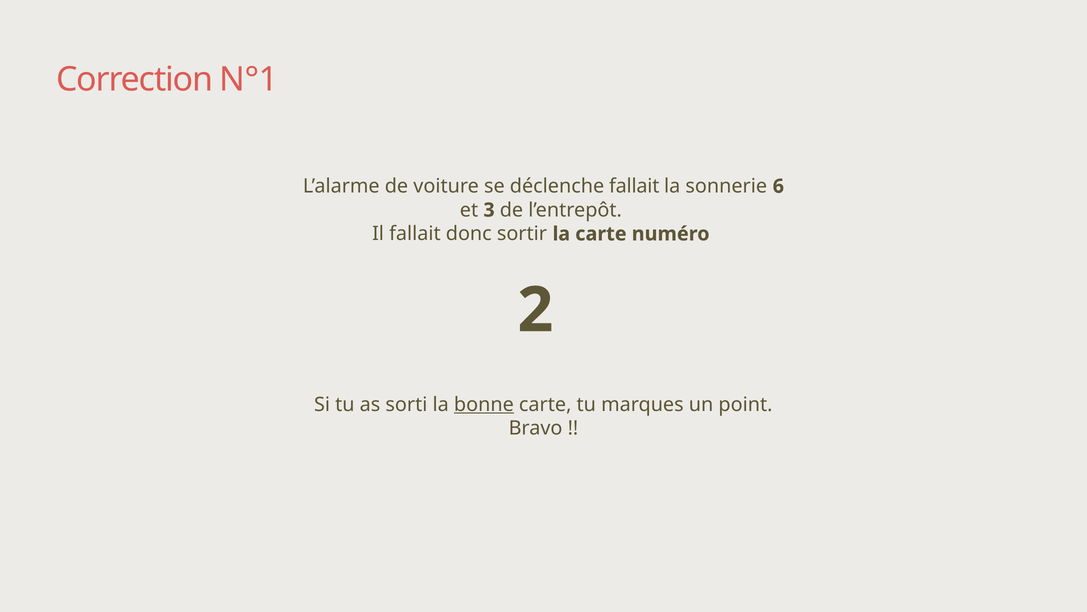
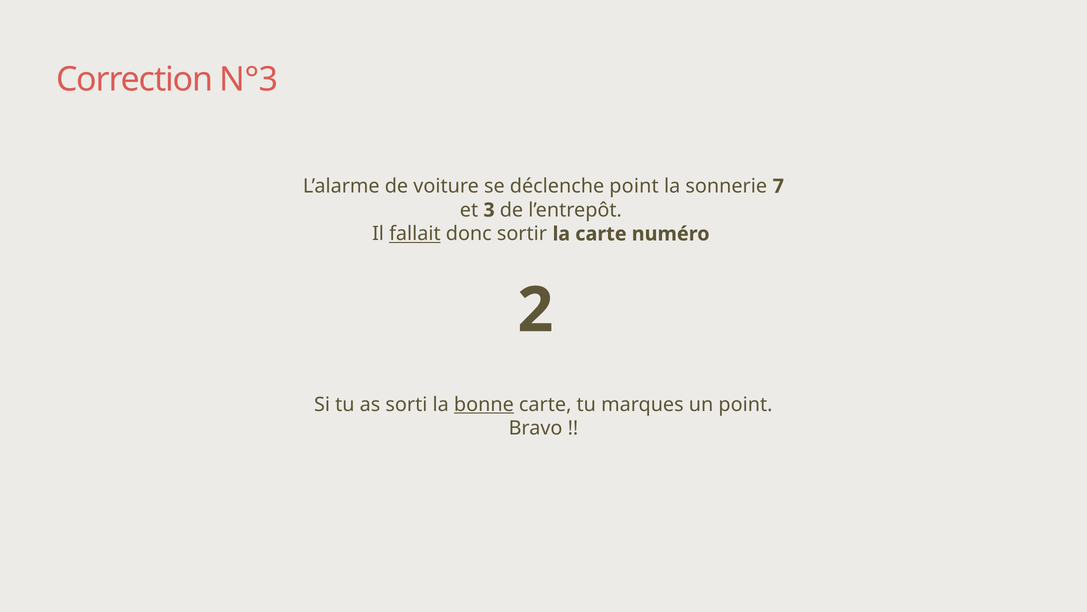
N°1: N°1 -> N°3 (249, 79)
déclenche fallait: fallait -> point (634, 186)
6: 6 -> 7 (778, 186)
fallait underline: none -> present (415, 234)
